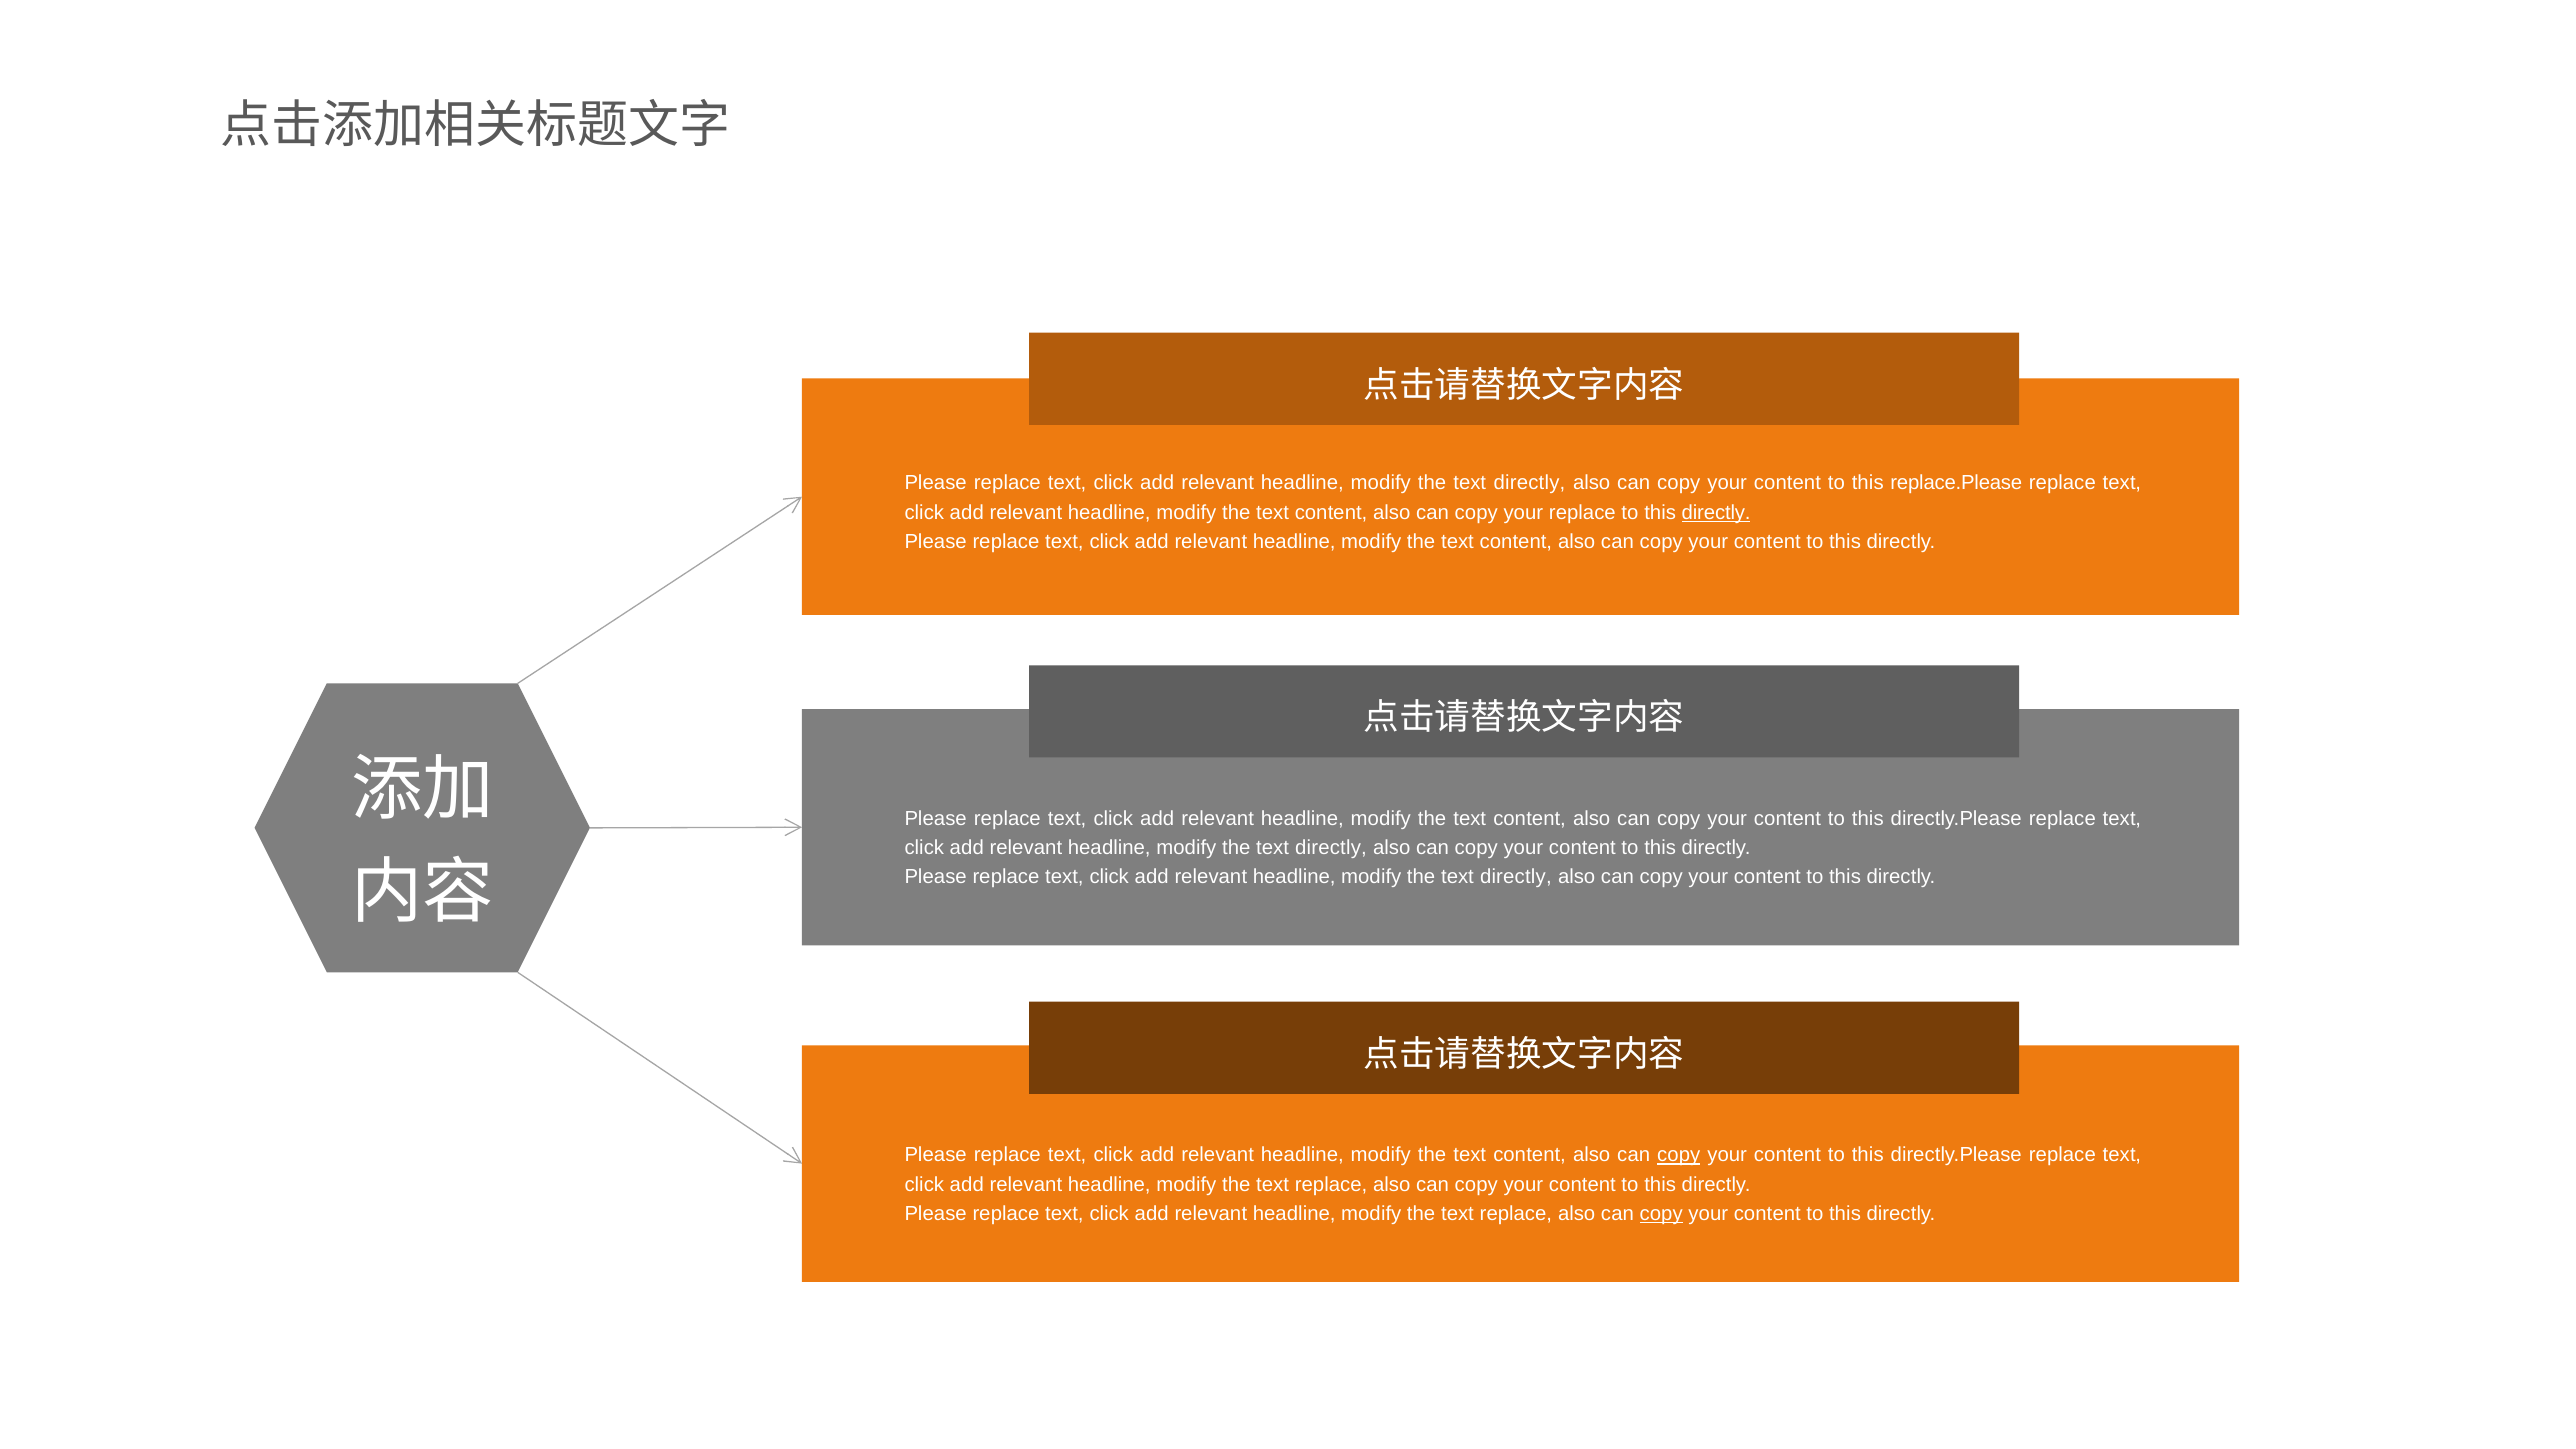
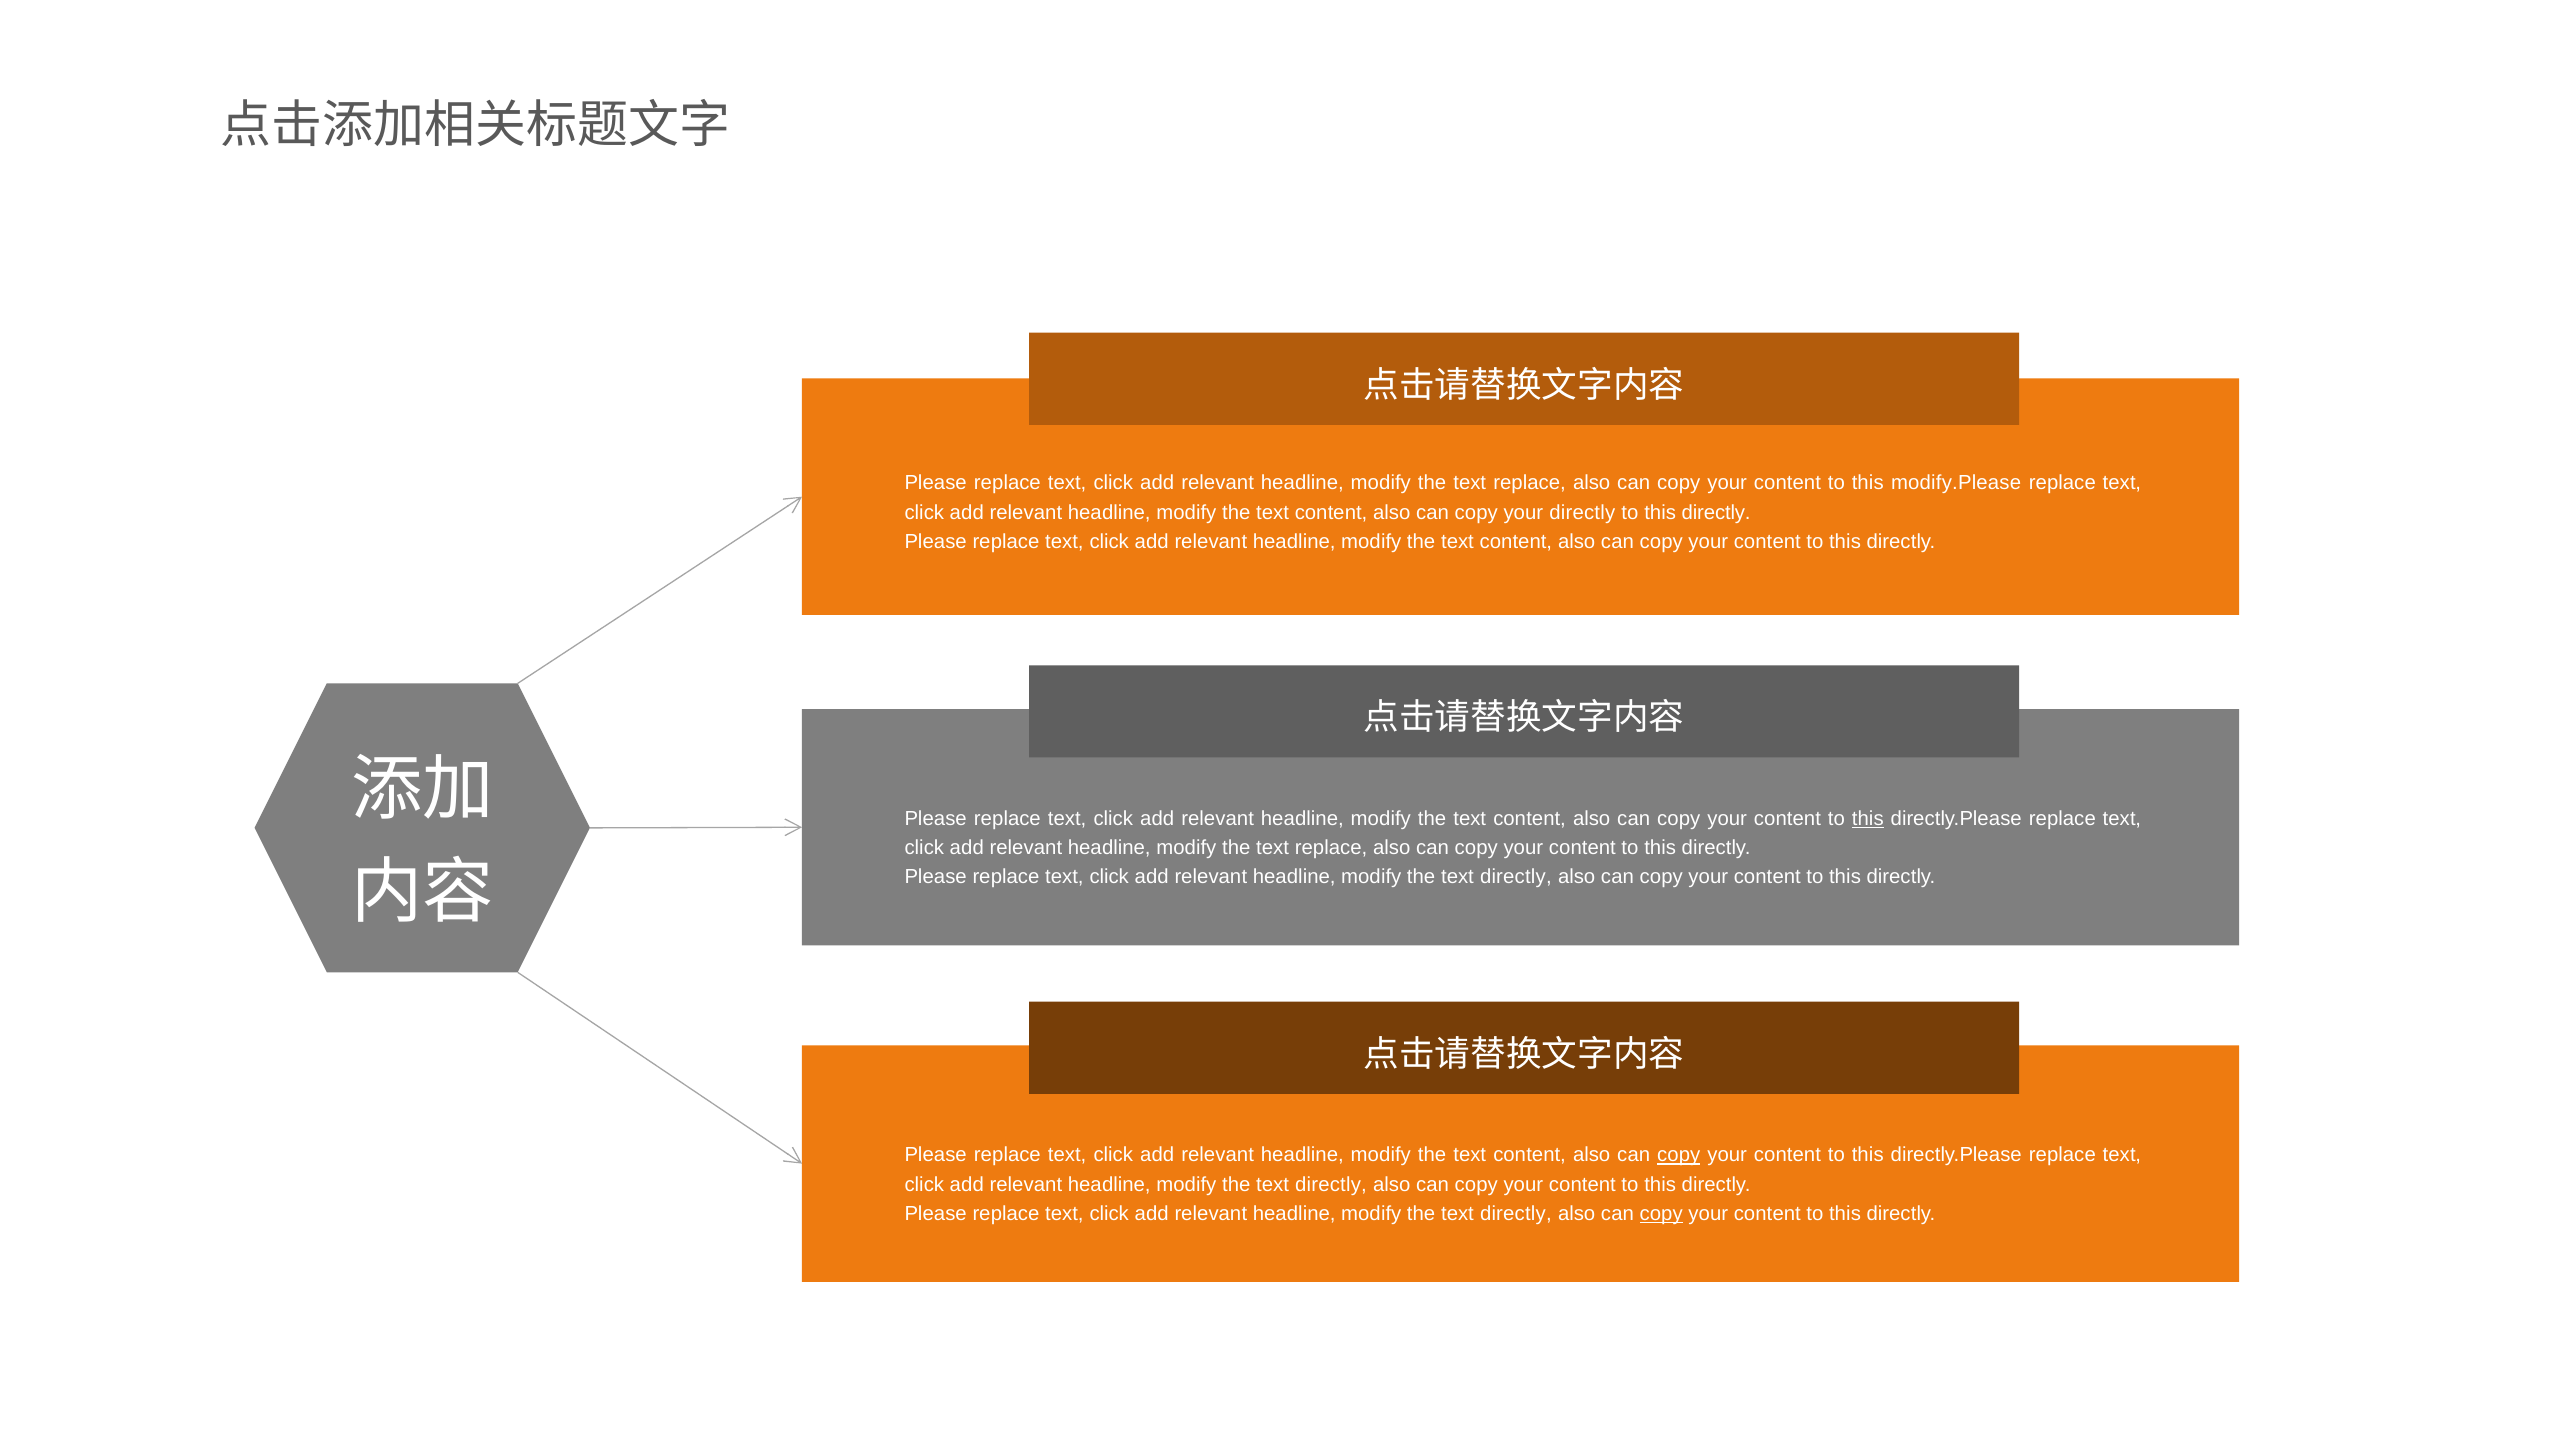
directly: directly -> replace (1530, 483)
replace.Please: replace.Please -> modify.Please (1956, 483)
your replace: replace -> directly (1582, 512)
directly underline: present -> none (1716, 512)
this underline: none -> present (1868, 819)
directly: directly -> replace (1331, 848)
replace: replace -> directly (1331, 1184)
replace: replace -> directly (1516, 1214)
